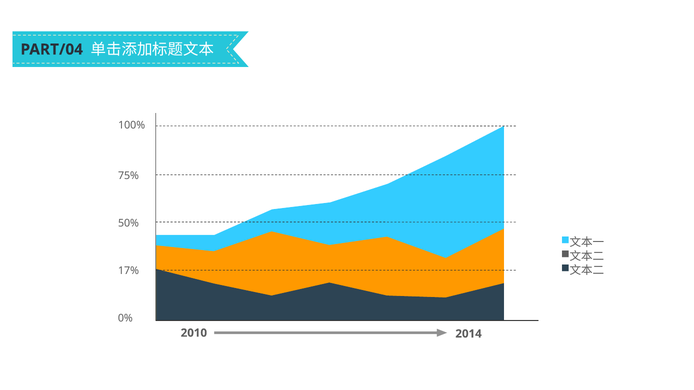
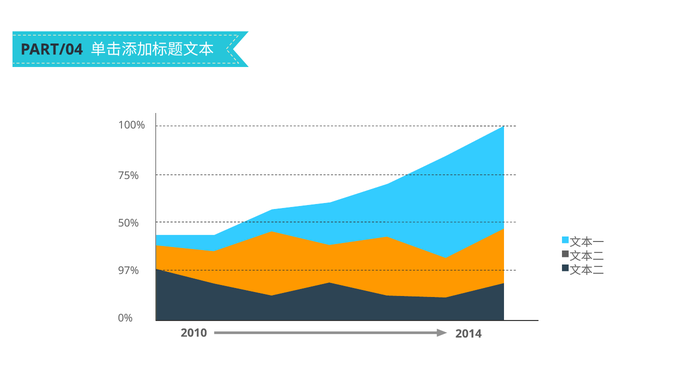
17%: 17% -> 97% (129, 271)
